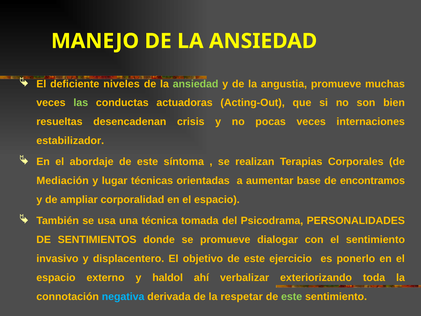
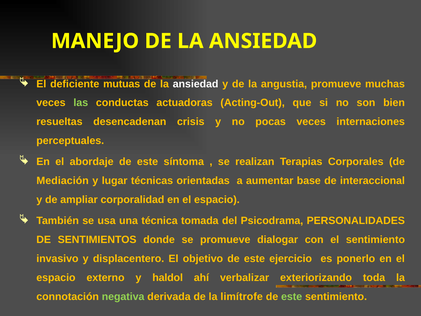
niveles: niveles -> mutuas (122, 84)
ansiedad colour: light green -> white (196, 84)
estabilizador: estabilizador -> perceptuales (70, 141)
encontramos: encontramos -> interaccional (372, 181)
negativa colour: light blue -> light green (123, 296)
respetar: respetar -> limítrofe (242, 296)
